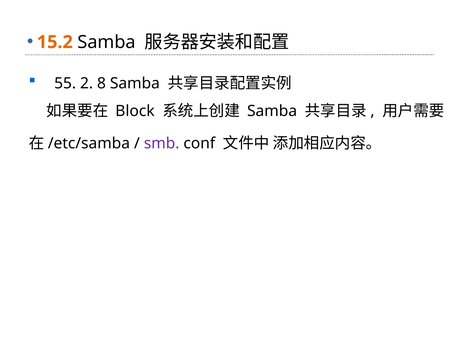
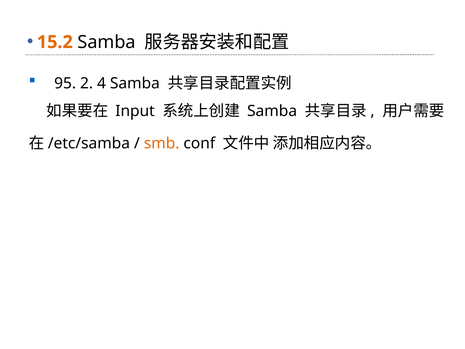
55: 55 -> 95 (65, 83)
8: 8 -> 4 (101, 83)
Block: Block -> Input (135, 111)
smb colour: purple -> orange (162, 143)
